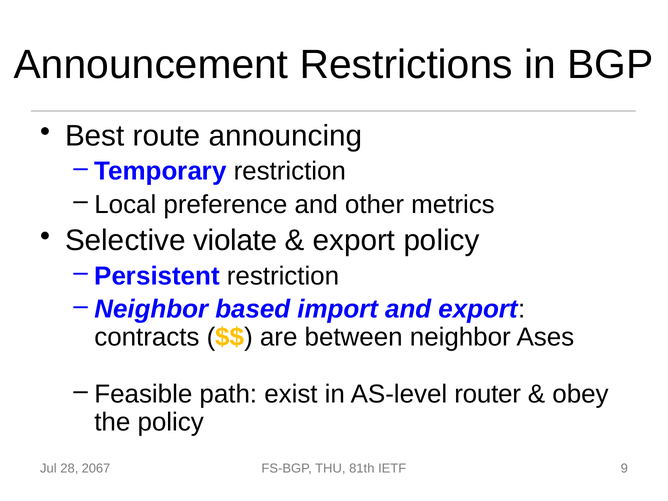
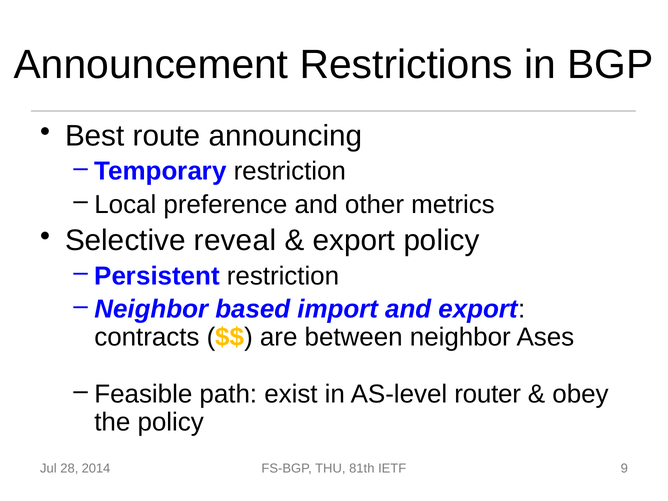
violate: violate -> reveal (235, 241)
2067: 2067 -> 2014 (96, 468)
